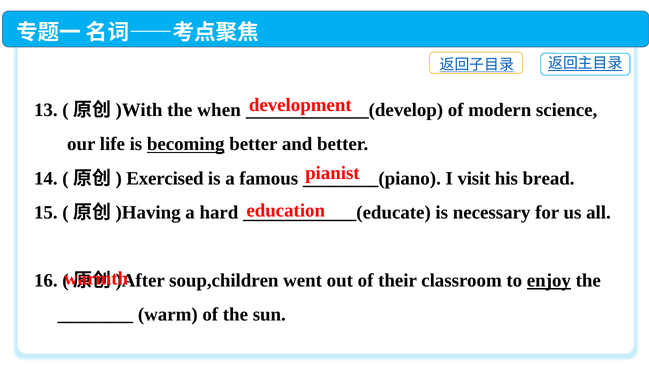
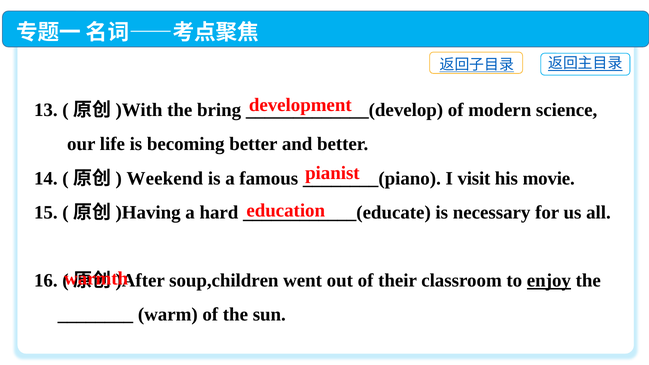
when: when -> bring (219, 110)
becoming underline: present -> none (186, 144)
Exercised: Exercised -> Weekend (165, 178)
bread: bread -> movie (549, 178)
